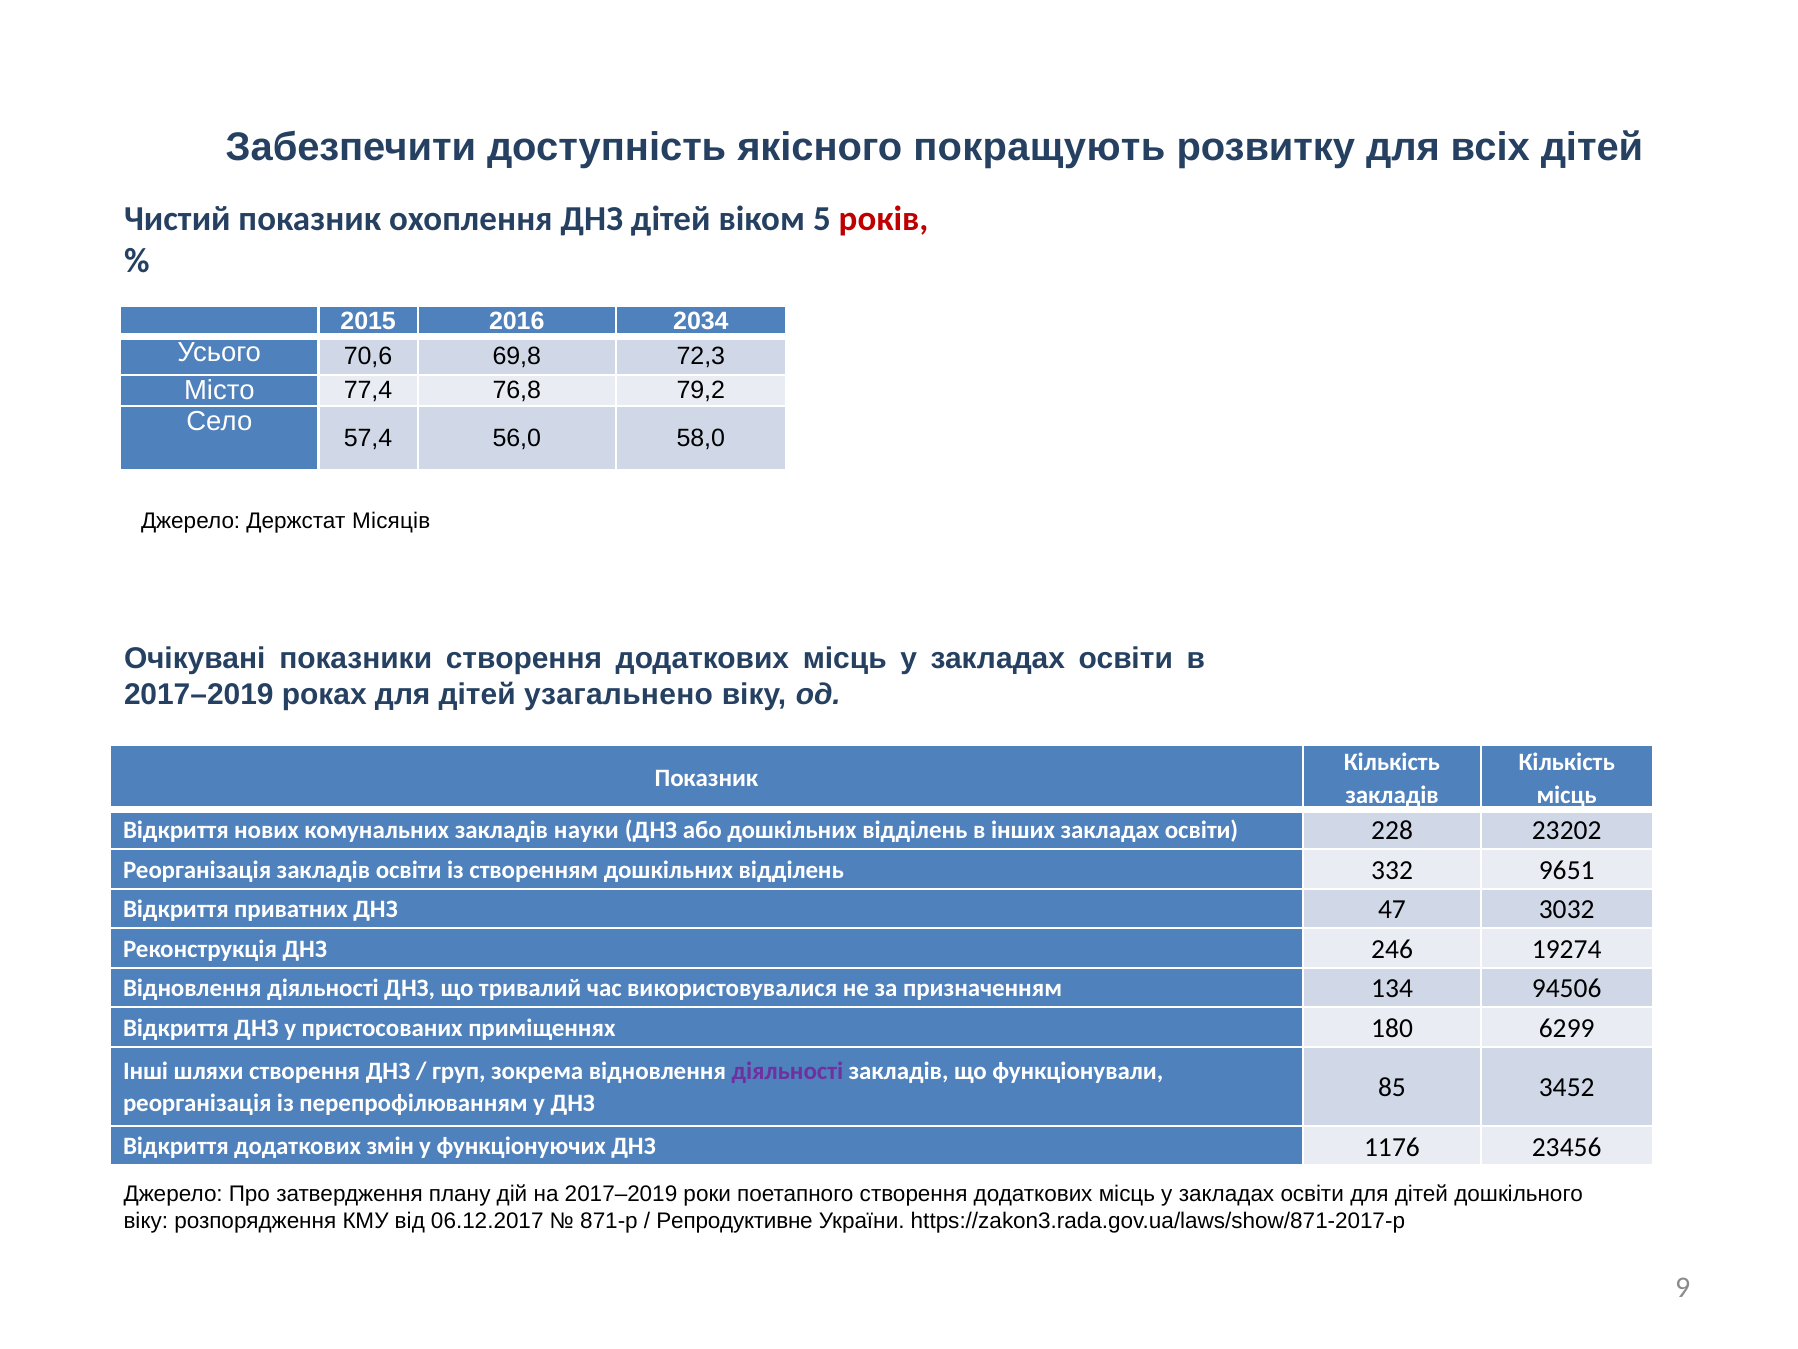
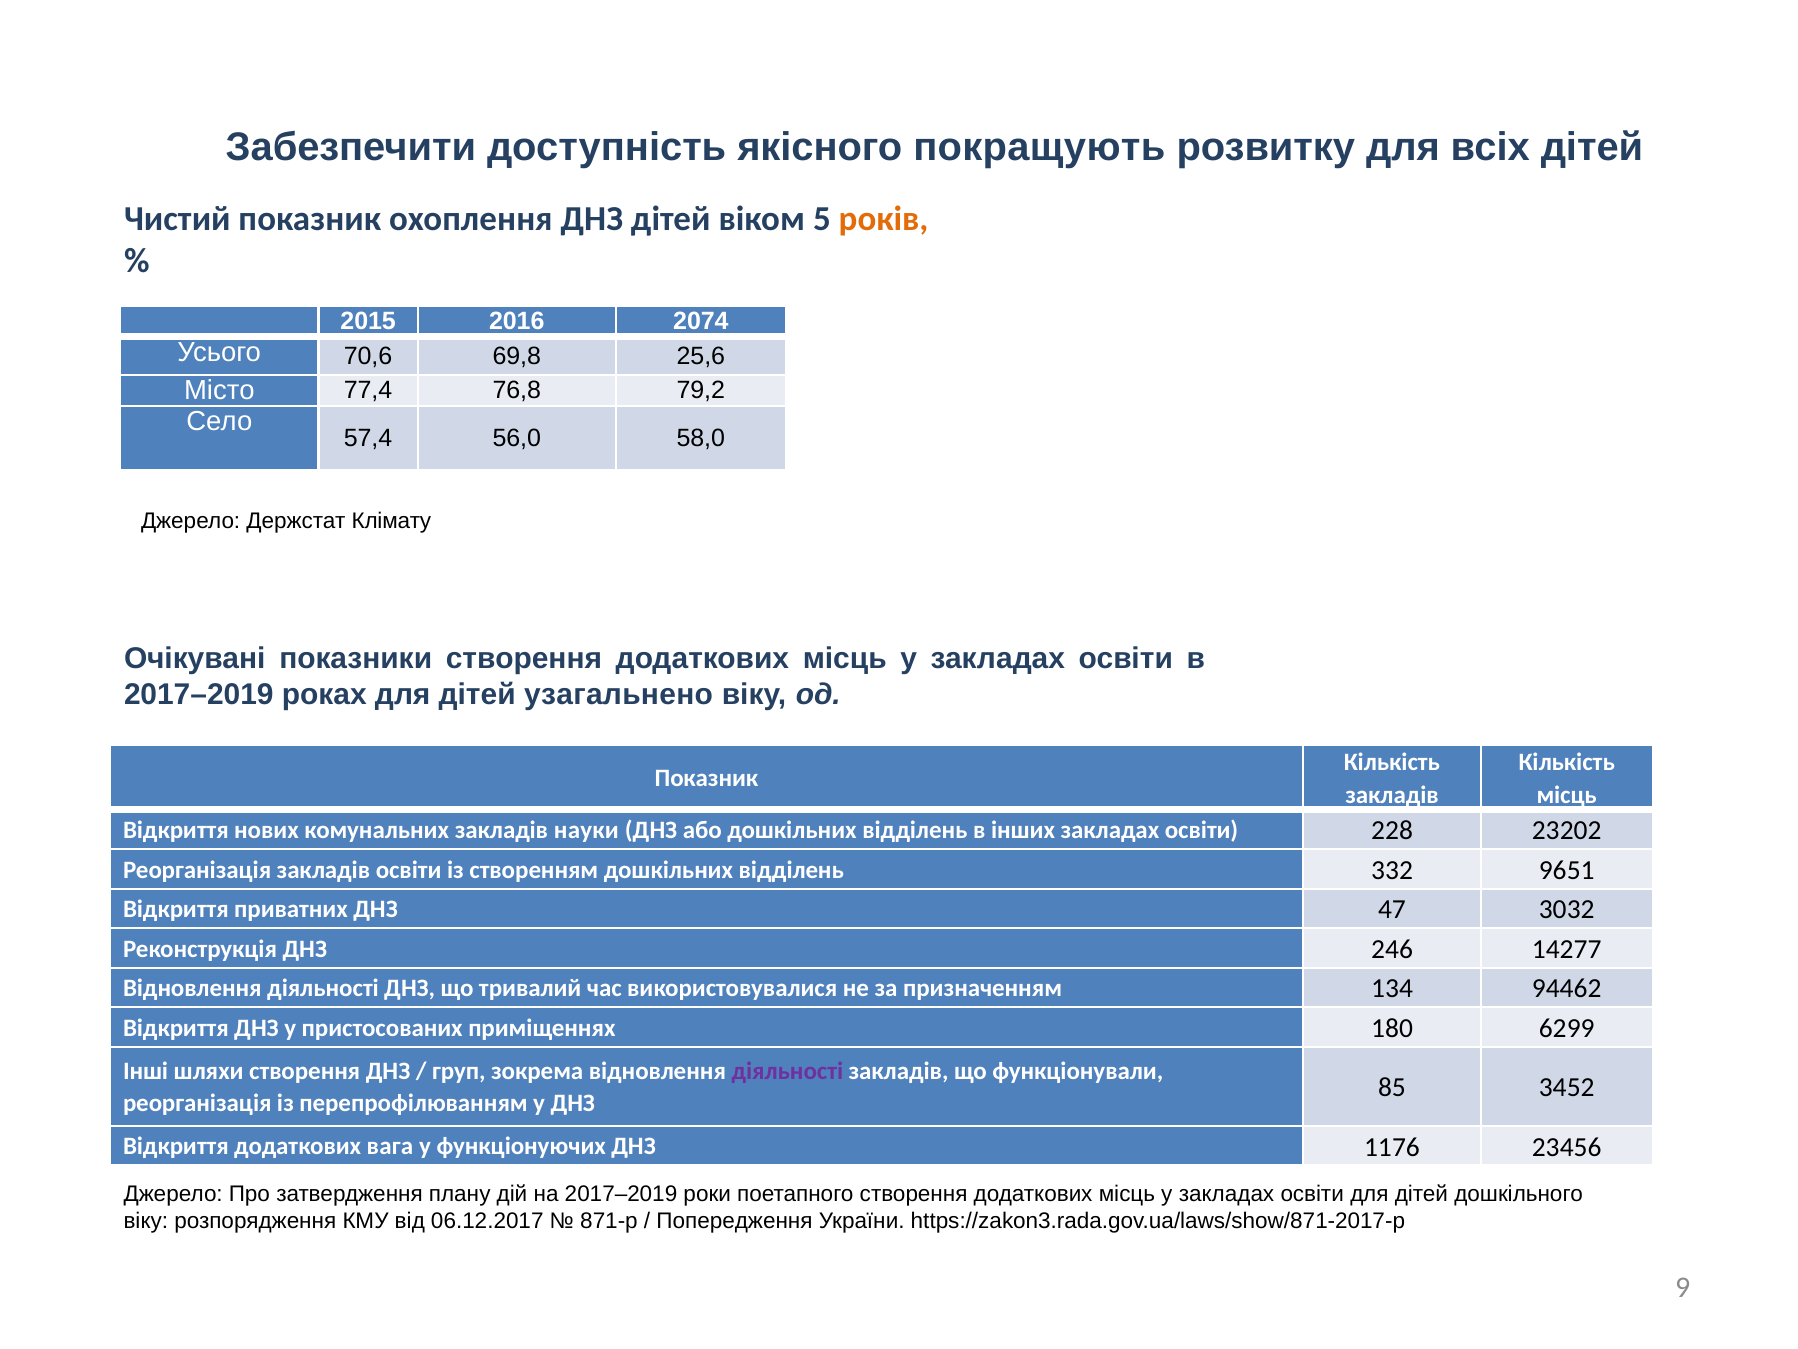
років colour: red -> orange (884, 219)
2034: 2034 -> 2074 (701, 322)
72,3: 72,3 -> 25,6 (701, 356)
Місяців: Місяців -> Клімату (391, 521)
19274: 19274 -> 14277 (1567, 949)
94506: 94506 -> 94462 (1567, 989)
змін: змін -> вага (390, 1146)
Репродуктивне: Репродуктивне -> Попередження (734, 1221)
